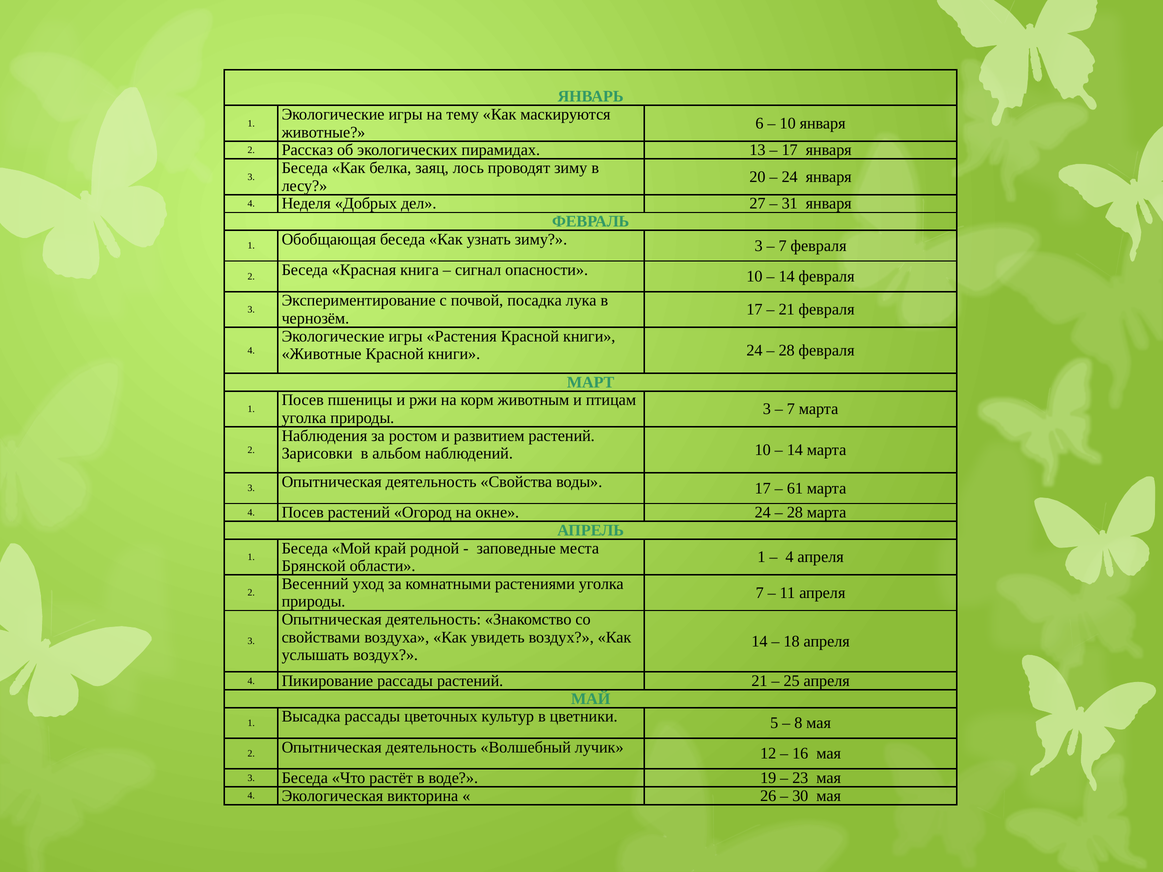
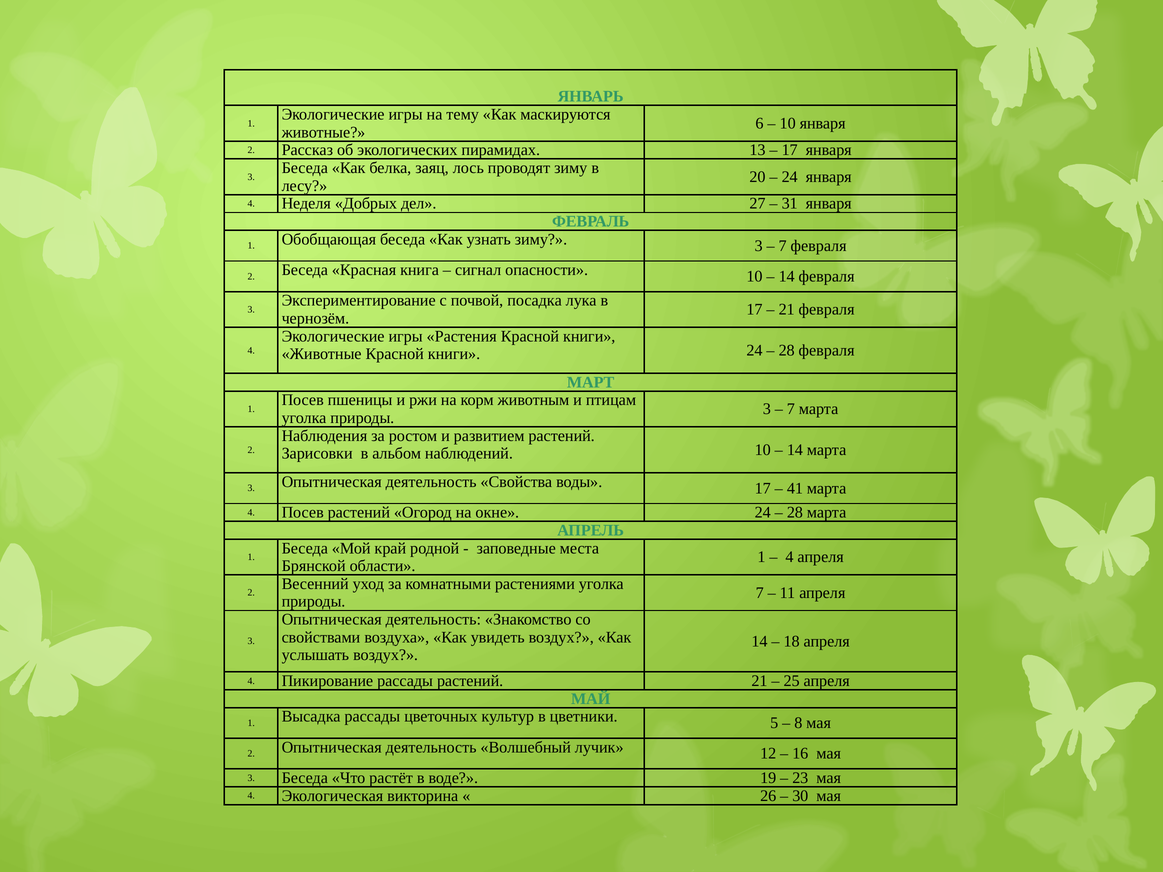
61: 61 -> 41 (795, 488)
